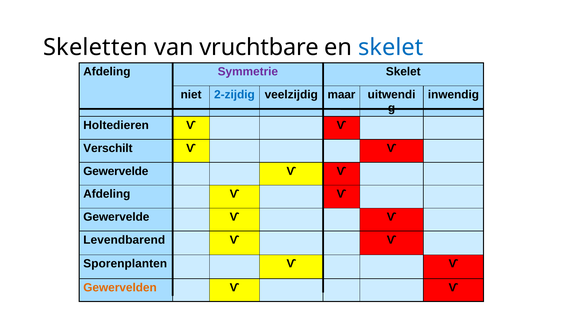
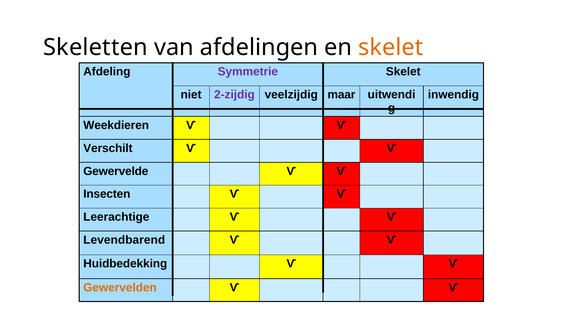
vruchtbare: vruchtbare -> afdelingen (259, 48)
skelet colour: blue -> orange (391, 48)
2-zijdig colour: blue -> purple (234, 95)
Holtedieren: Holtedieren -> Weekdieren (116, 125)
Afdeling: Afdeling -> Insecten (107, 194)
Gewervelde: Gewervelde -> Leerachtige (116, 217)
Sporenplanten: Sporenplanten -> Huidbedekking (125, 264)
